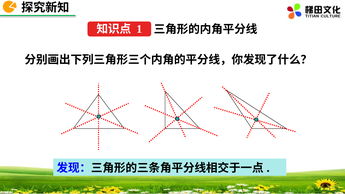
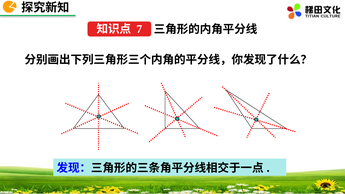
1: 1 -> 7 (139, 29)
